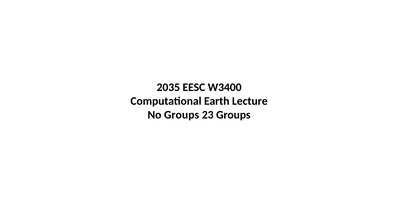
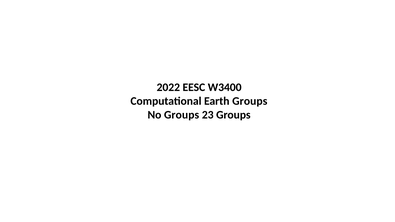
2035: 2035 -> 2022 (168, 87)
Earth Lecture: Lecture -> Groups (250, 101)
